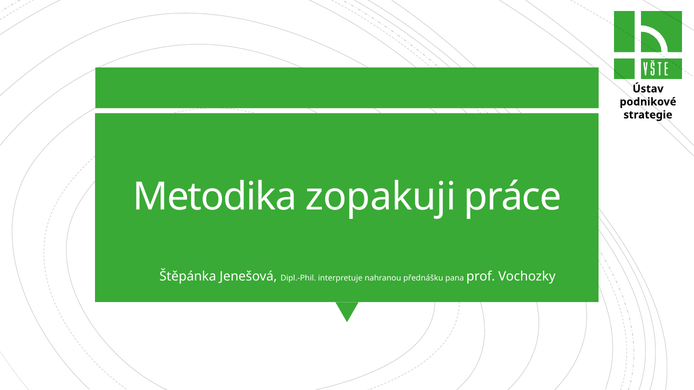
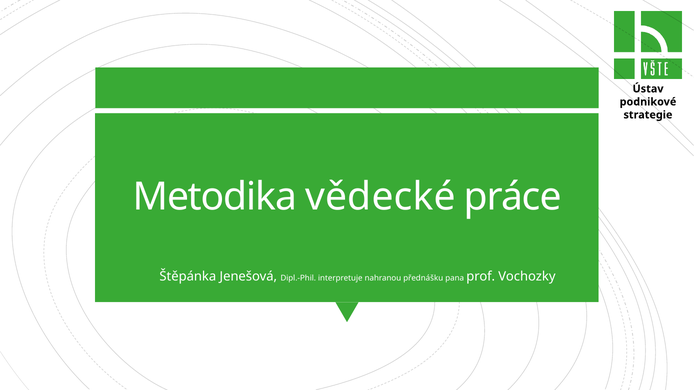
zopakuji: zopakuji -> vědecké (380, 197)
